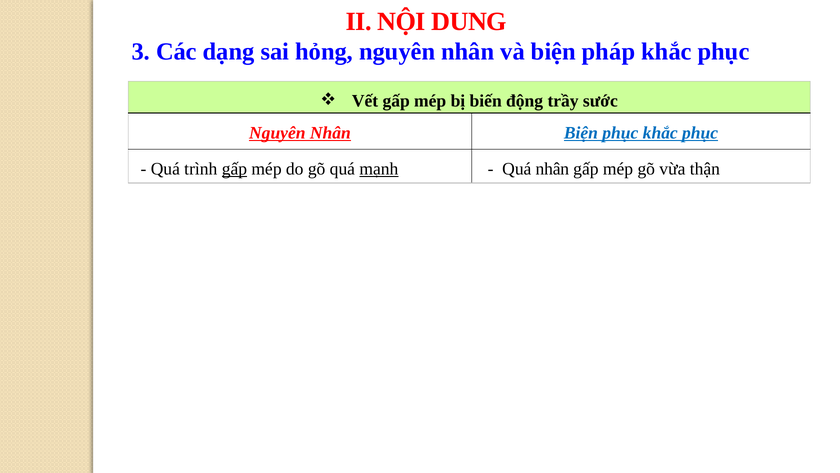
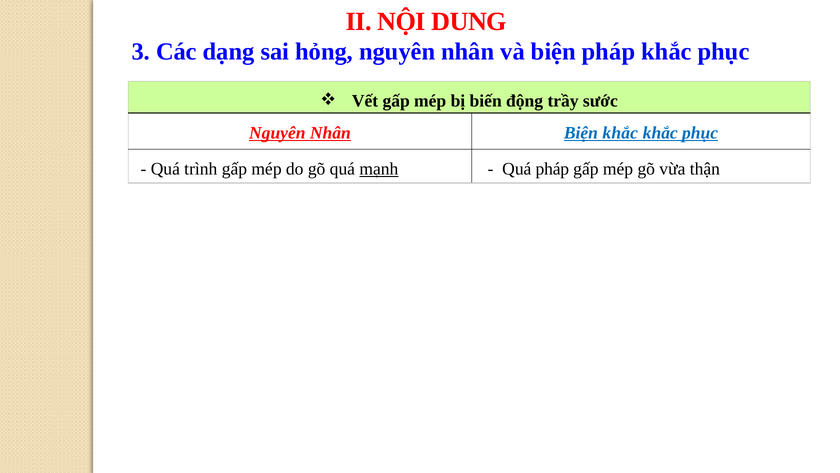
Biện phục: phục -> khắc (620, 133)
gấp underline: present -> none (234, 169)
Quá nhân: nhân -> pháp (552, 169)
